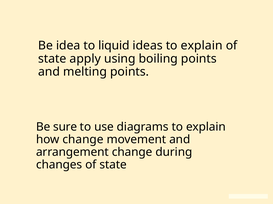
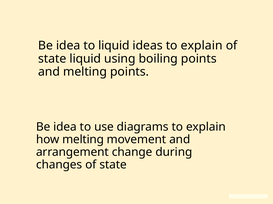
state apply: apply -> liquid (85, 59)
sure: sure -> idea (65, 127)
how change: change -> melting (83, 140)
